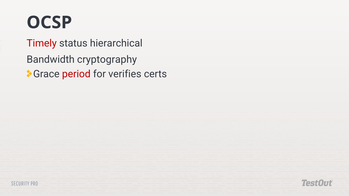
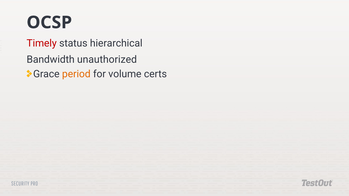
cryptography: cryptography -> unauthorized (107, 60)
period colour: red -> orange (76, 74)
verifies: verifies -> volume (125, 74)
